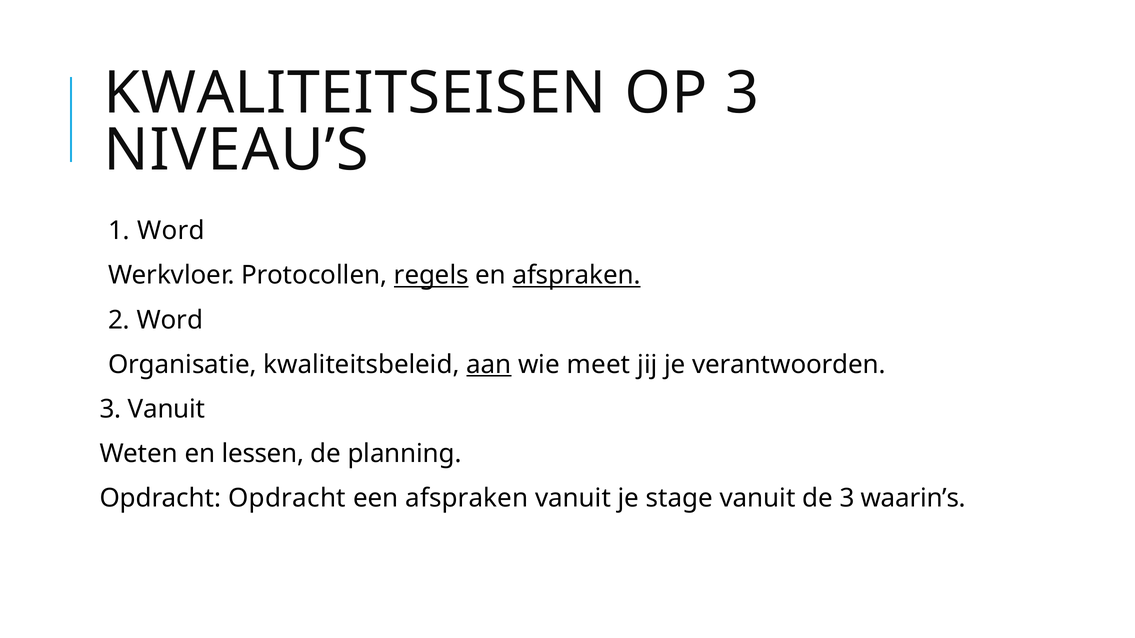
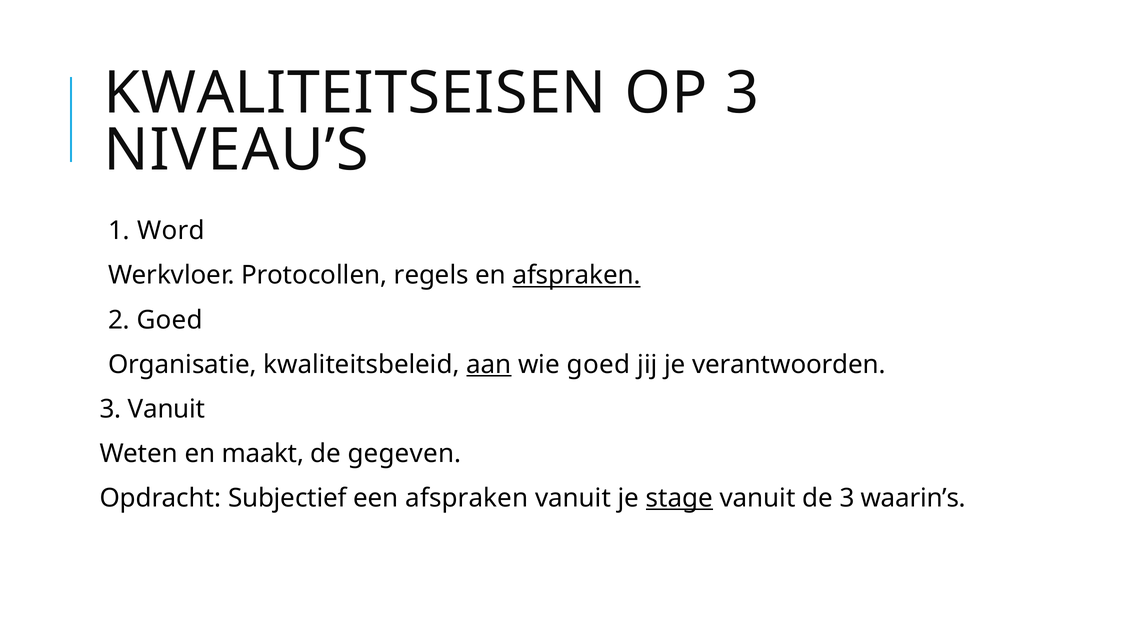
regels underline: present -> none (431, 276)
2 Word: Word -> Goed (170, 320)
wie meet: meet -> goed (598, 365)
lessen: lessen -> maakt (263, 454)
planning: planning -> gegeven (404, 454)
Opdracht Opdracht: Opdracht -> Subjectief (287, 499)
stage underline: none -> present (679, 499)
